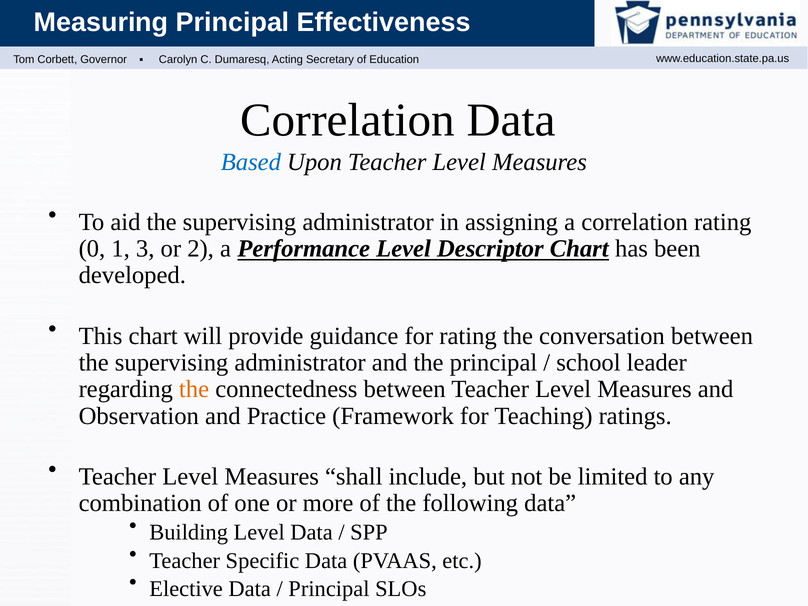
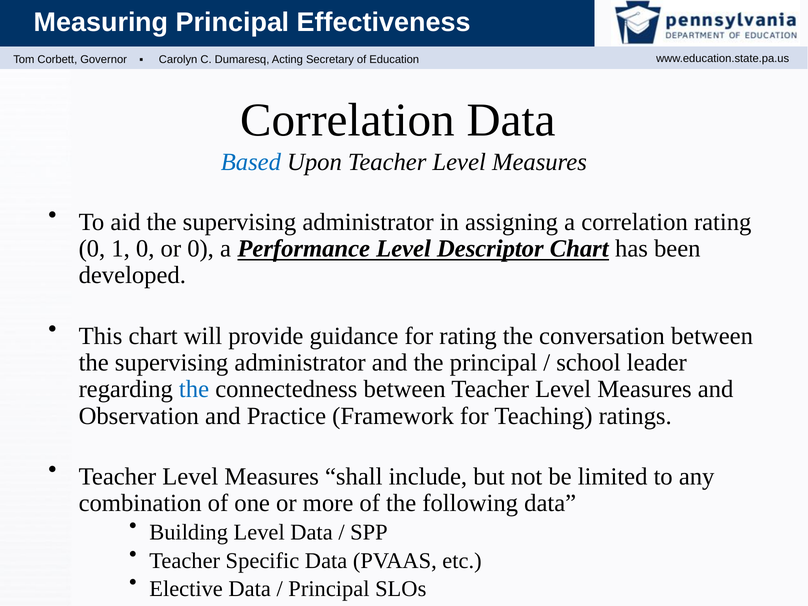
1 3: 3 -> 0 (145, 249)
or 2: 2 -> 0 (201, 249)
the colour: orange -> blue (194, 389)
